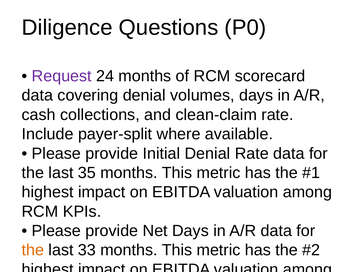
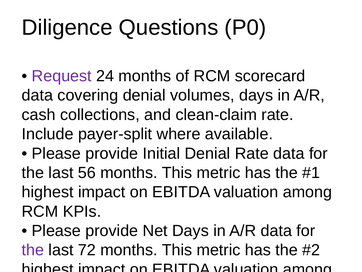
35: 35 -> 56 (87, 172)
the colour: orange -> purple (33, 250)
33: 33 -> 72 (87, 250)
